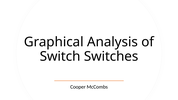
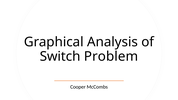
Switches: Switches -> Problem (111, 56)
